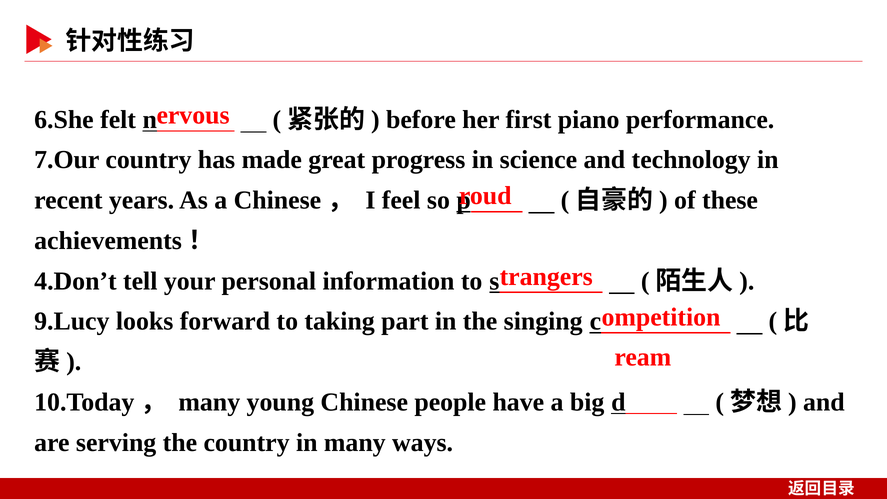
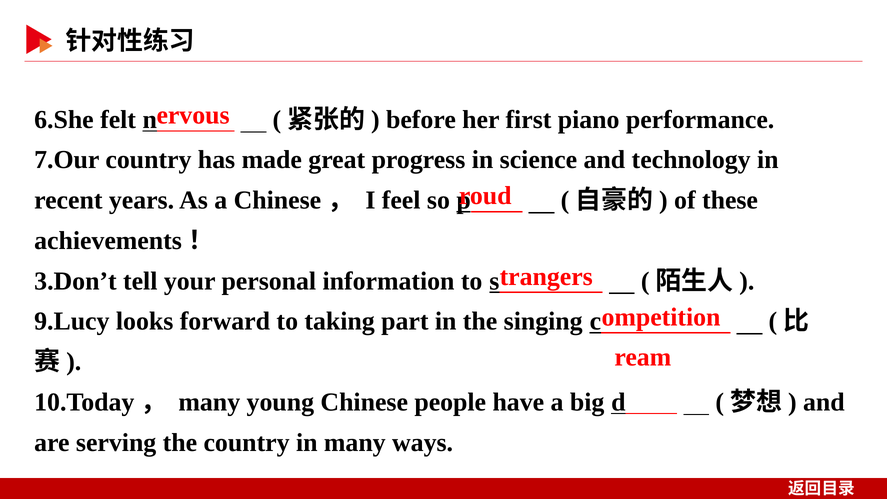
4.Don’t: 4.Don’t -> 3.Don’t (75, 281)
